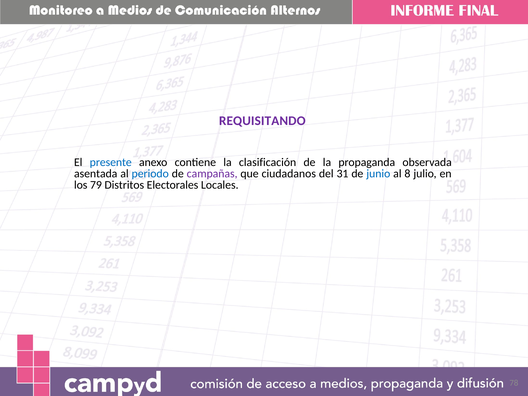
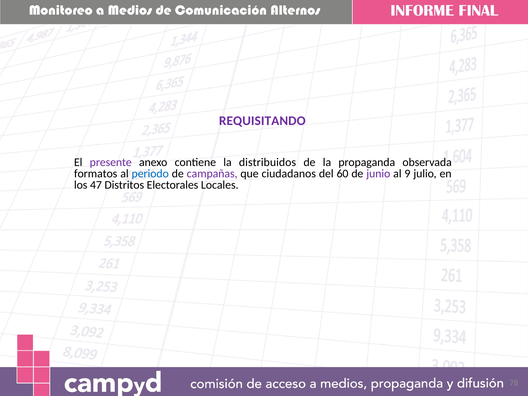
presente colour: blue -> purple (111, 162)
clasificación: clasificación -> distribuidos (268, 162)
asentada: asentada -> formatos (96, 174)
31: 31 -> 60 (343, 174)
junio colour: blue -> purple (378, 174)
8: 8 -> 9 (407, 174)
79: 79 -> 47 (96, 185)
